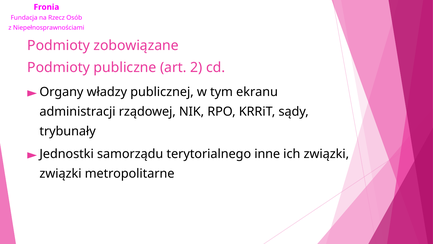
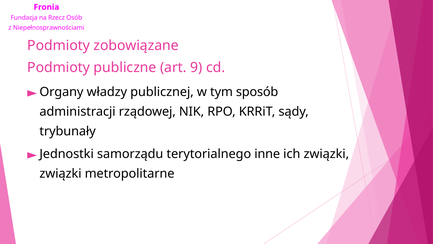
2: 2 -> 9 (196, 67)
ekranu: ekranu -> sposób (257, 92)
